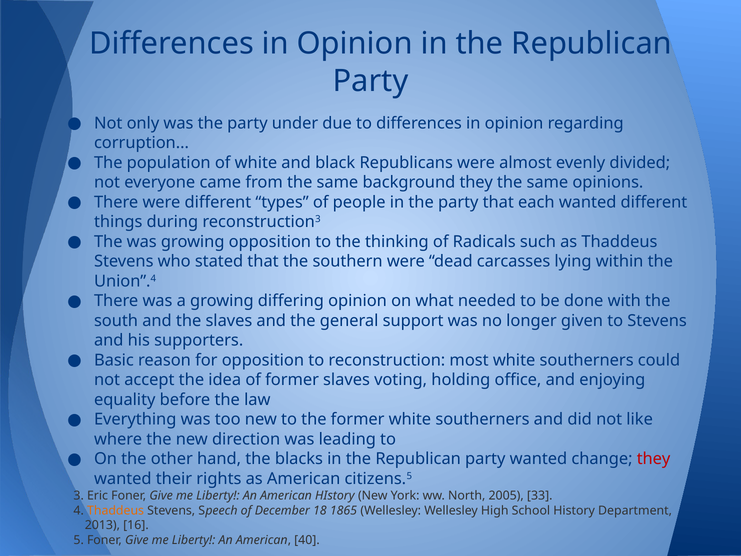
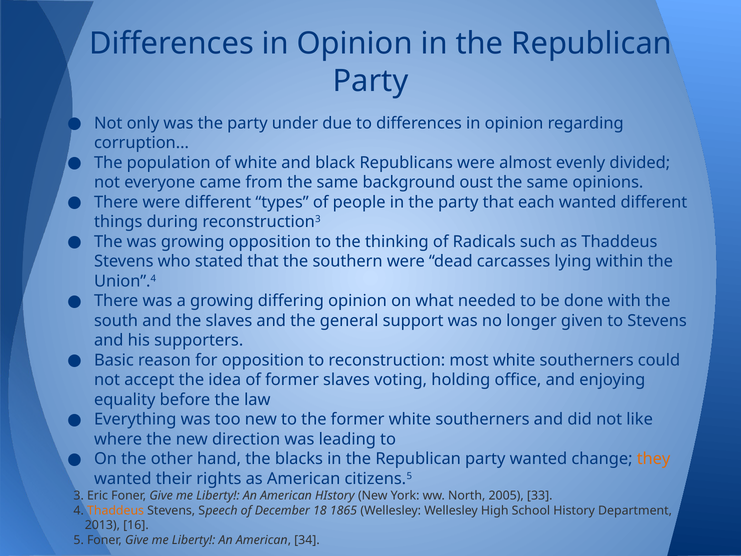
background they: they -> oust (476, 182)
they colour: red -> orange (654, 459)
40: 40 -> 34 (307, 540)
